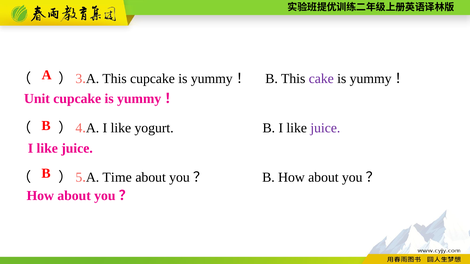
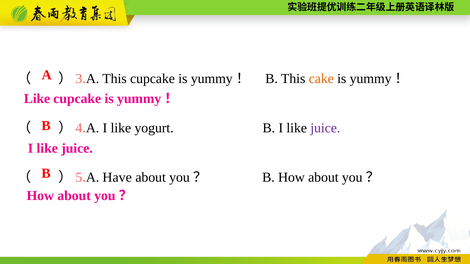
cake colour: purple -> orange (321, 79)
Unit: Unit -> Like (37, 99)
Time: Time -> Have (117, 178)
